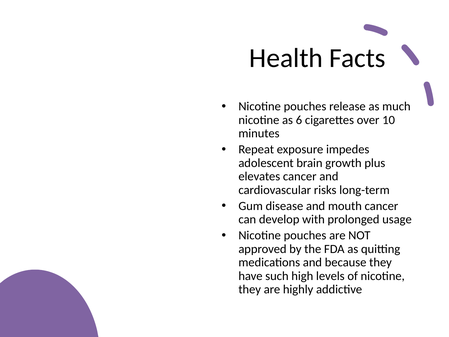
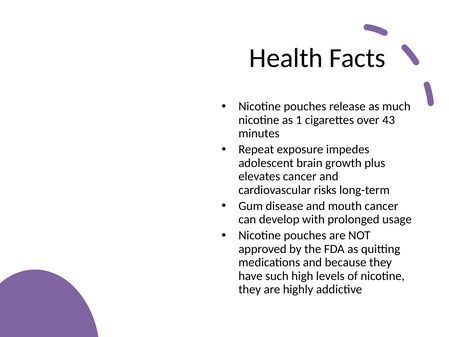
6: 6 -> 1 (299, 120)
10: 10 -> 43 (389, 120)
